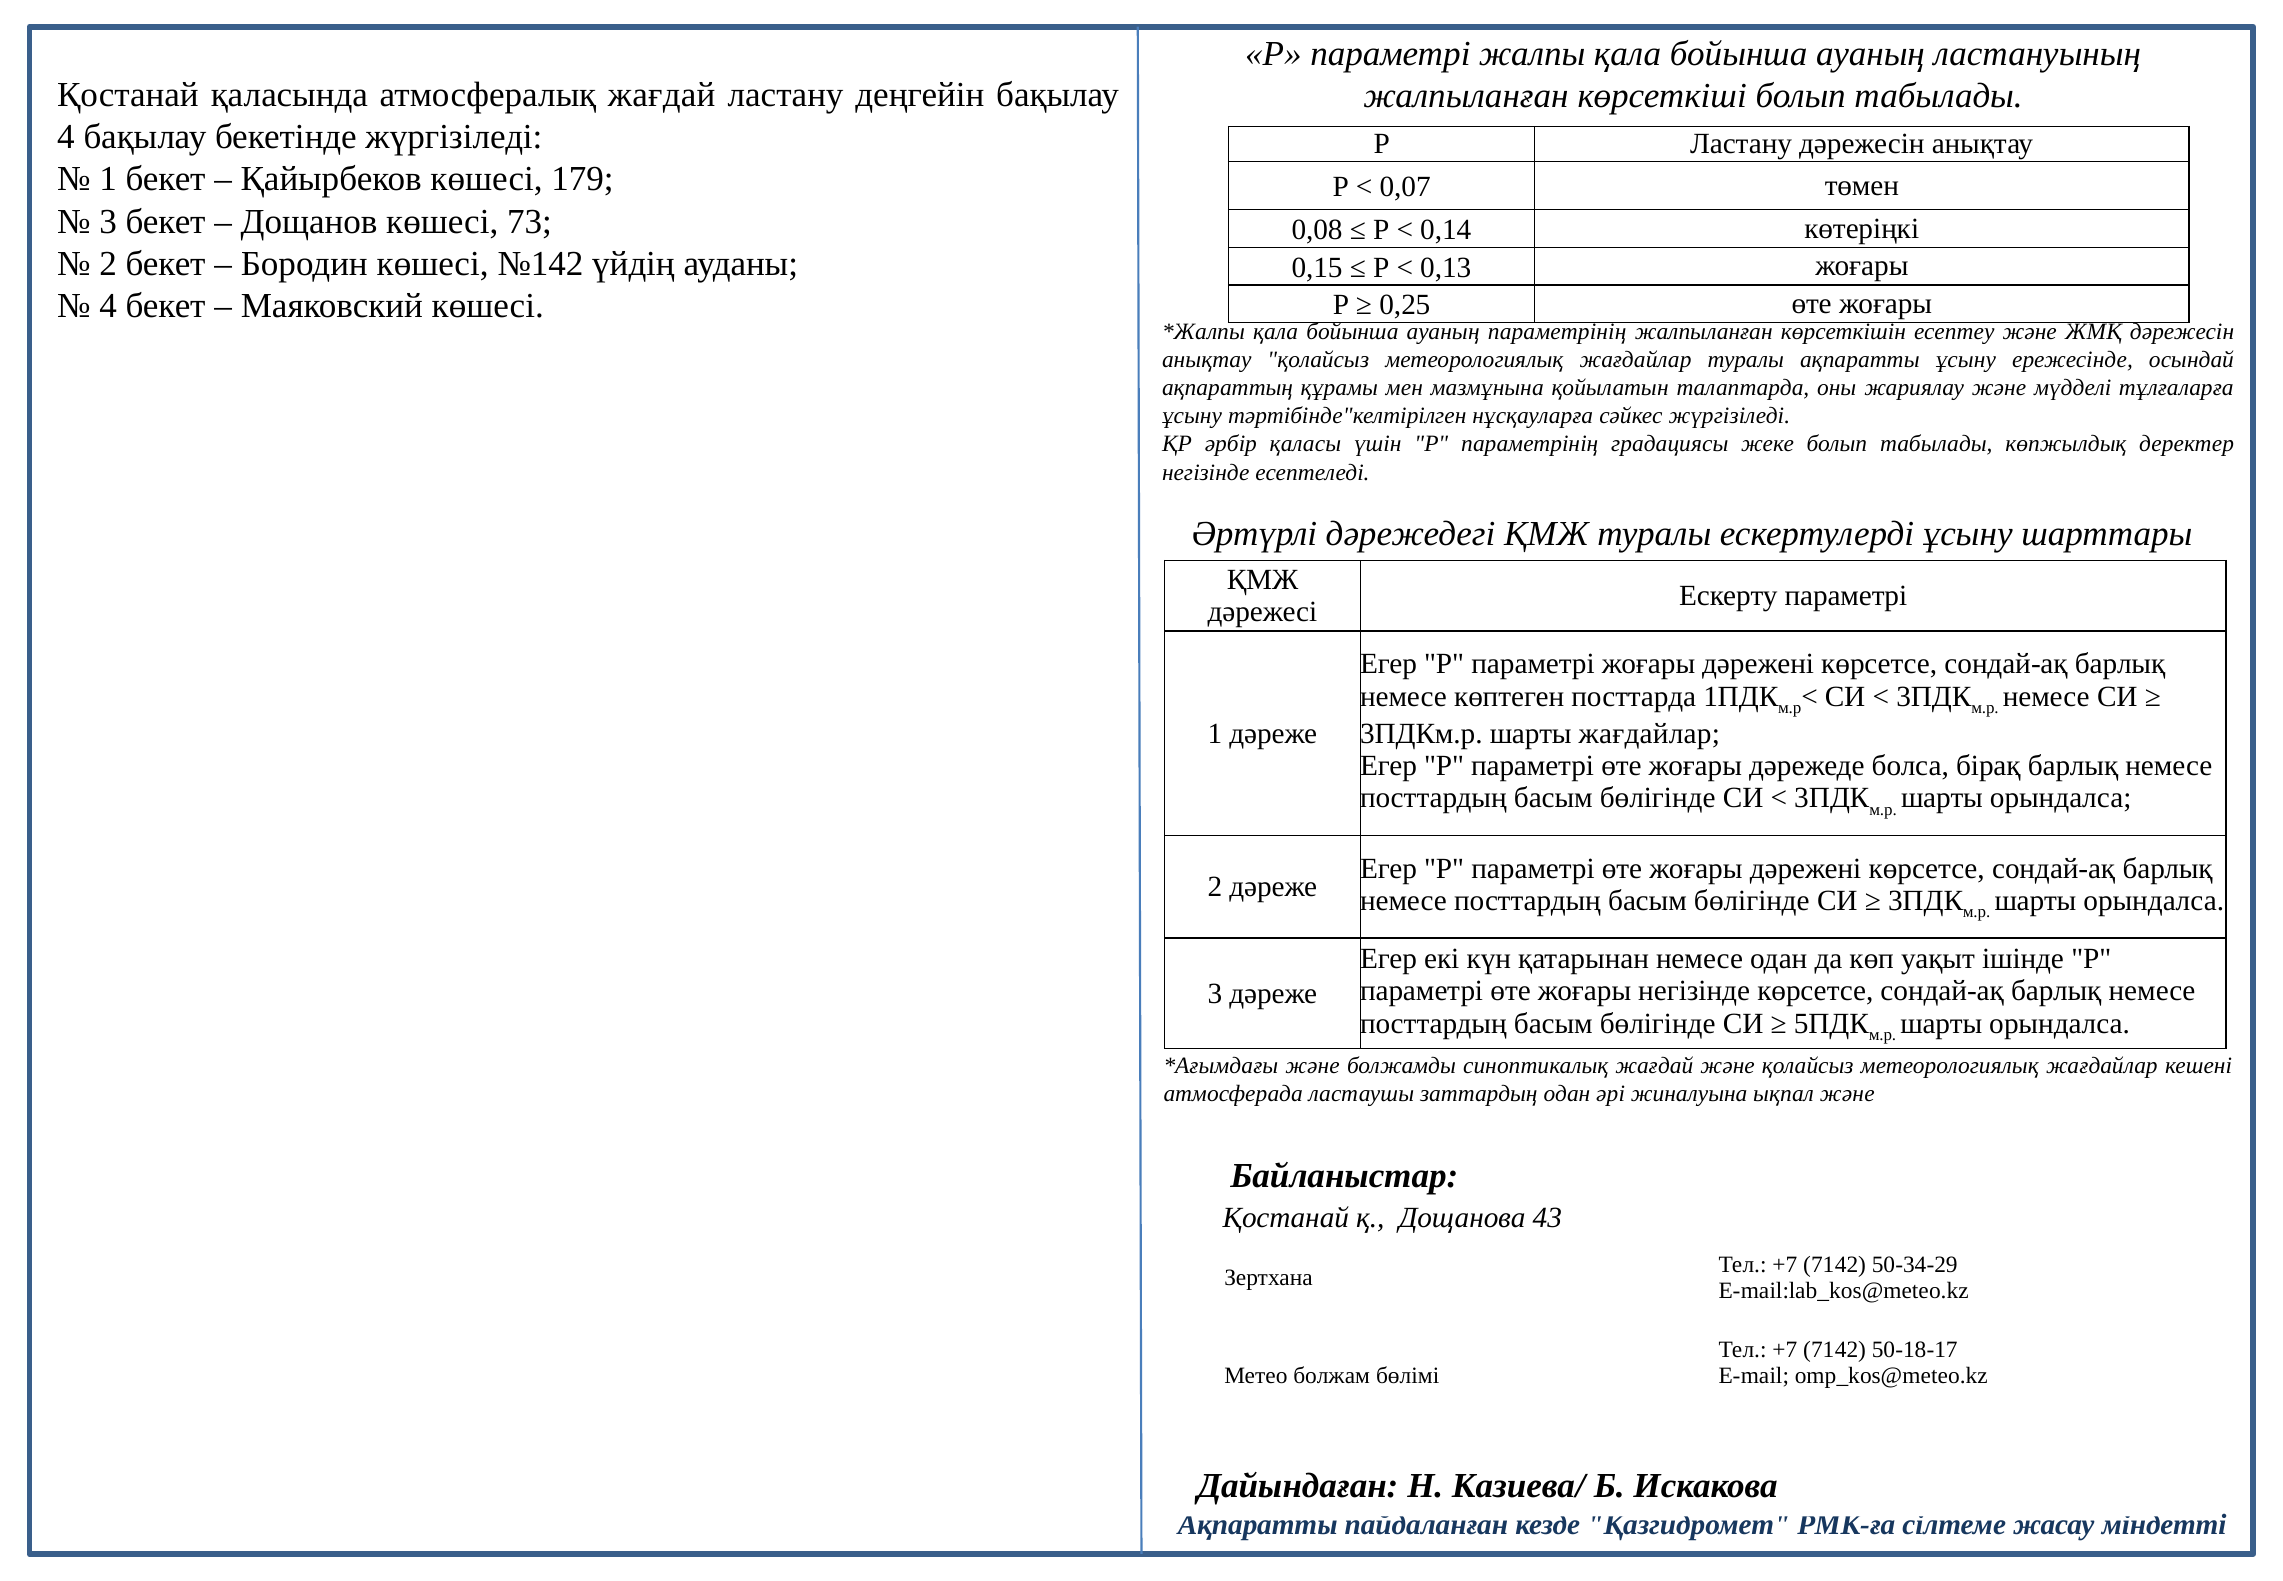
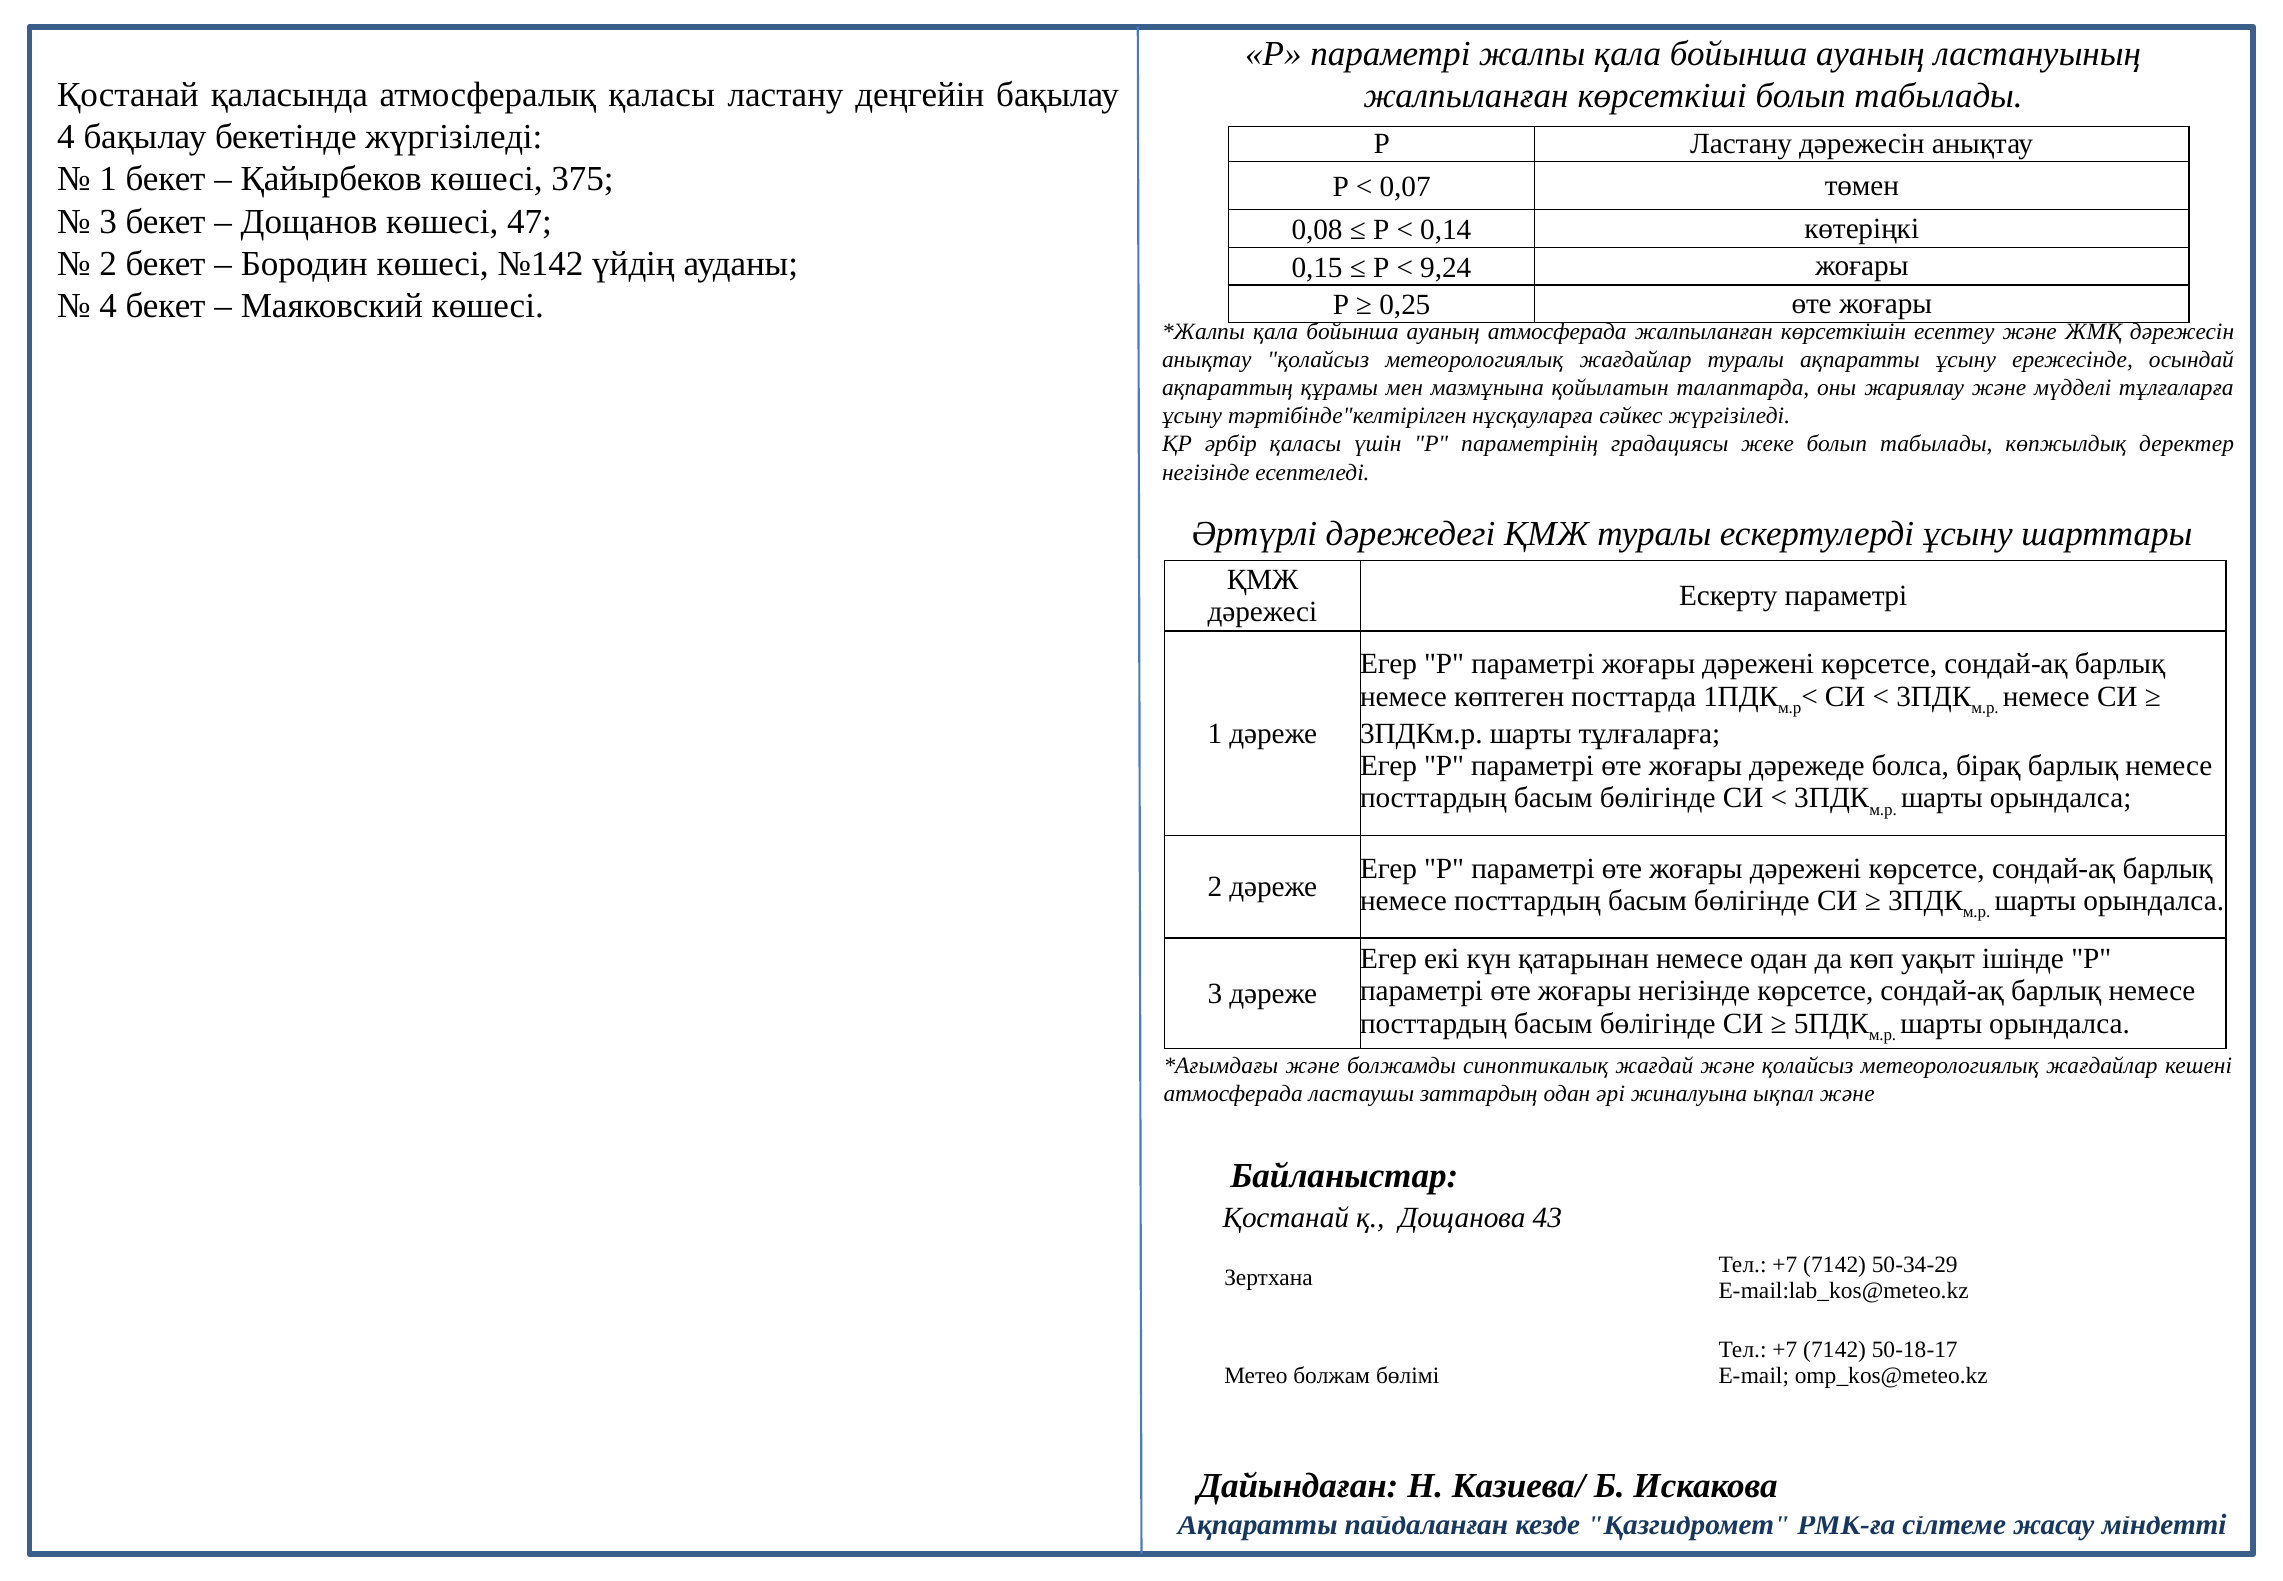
атмосфералық жағдай: жағдай -> қаласы (662, 95)
179: 179 -> 375 (583, 179)
73: 73 -> 47 (530, 221)
0,13: 0,13 -> 9,24 (1446, 267)
ауаның параметрінің: параметрінің -> атмосферада (1557, 332)
шарты жағдайлар: жағдайлар -> тұлғаларға (1649, 733)
